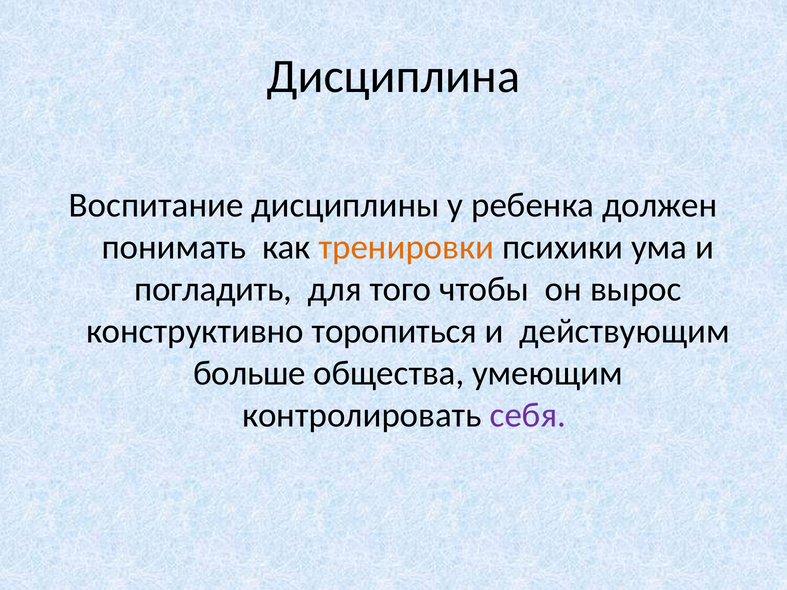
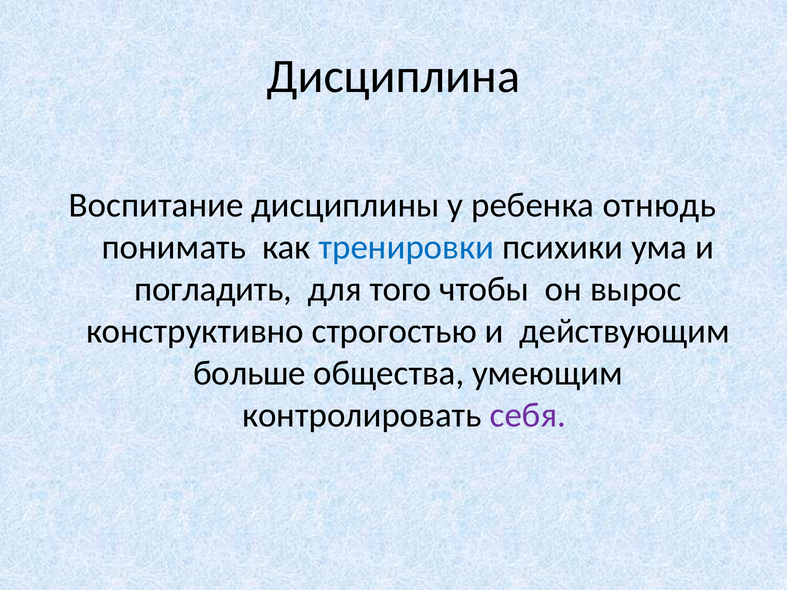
должен: должен -> отнюдь (659, 205)
тренировки colour: orange -> blue (406, 247)
торопиться: торопиться -> строгостью (394, 331)
